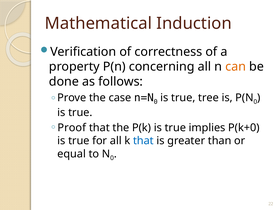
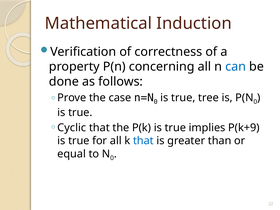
can colour: orange -> blue (236, 67)
Proof: Proof -> Cyclic (72, 128)
P(k+0: P(k+0 -> P(k+9 (244, 128)
